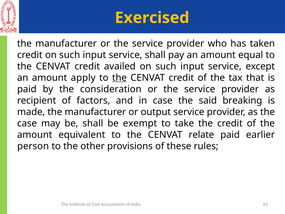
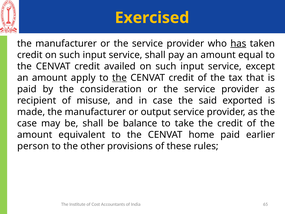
has underline: none -> present (238, 43)
factors: factors -> misuse (93, 100)
breaking: breaking -> exported (242, 100)
exempt: exempt -> balance (140, 123)
relate: relate -> home (201, 135)
